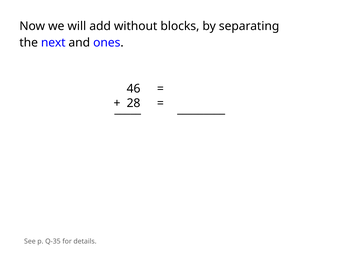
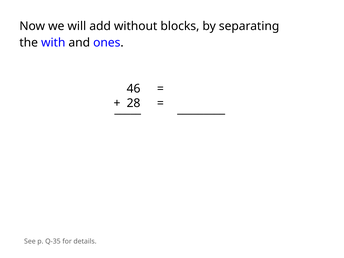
next: next -> with (53, 43)
